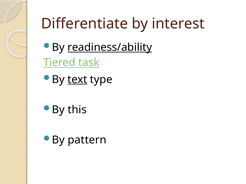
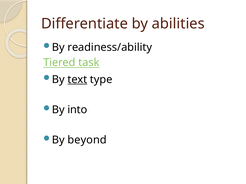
interest: interest -> abilities (178, 24)
readiness/ability underline: present -> none (110, 47)
this: this -> into (77, 110)
pattern: pattern -> beyond (87, 140)
